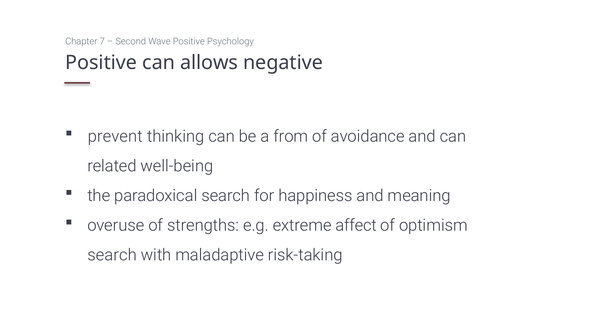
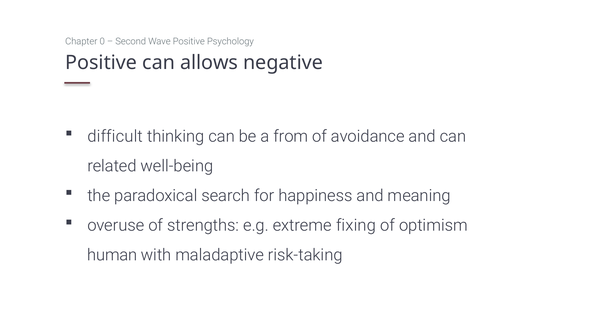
7: 7 -> 0 (102, 41)
prevent: prevent -> difficult (115, 136)
affect: affect -> fixing (356, 225)
search: search -> human (112, 255)
